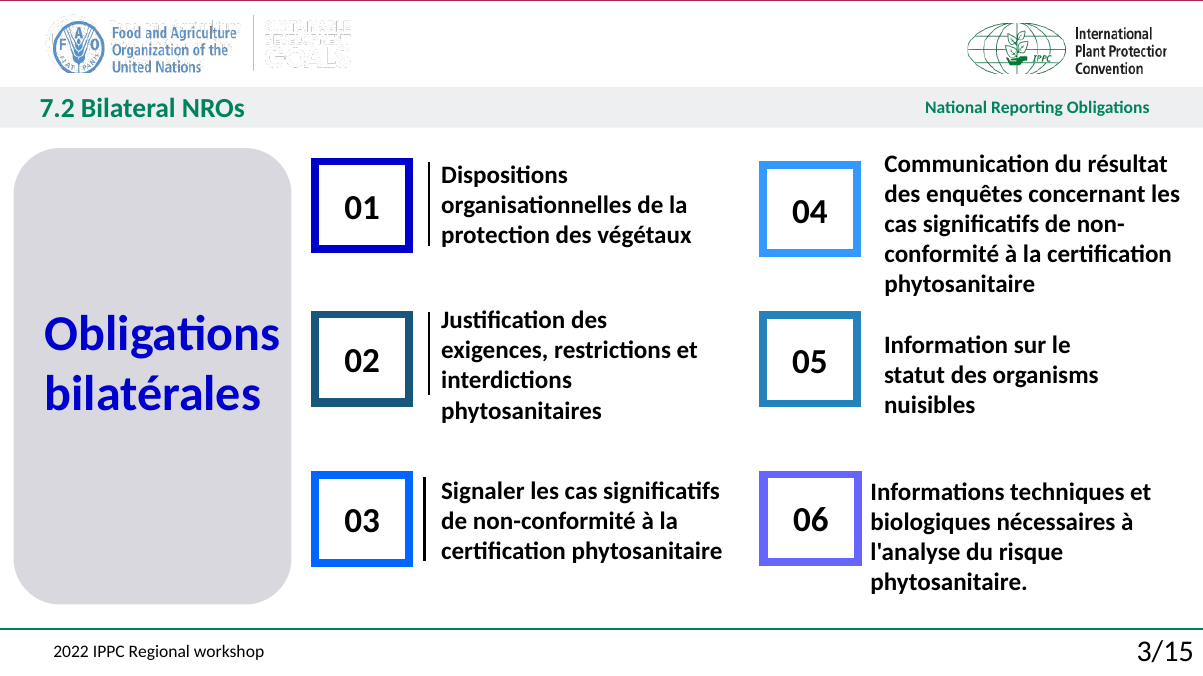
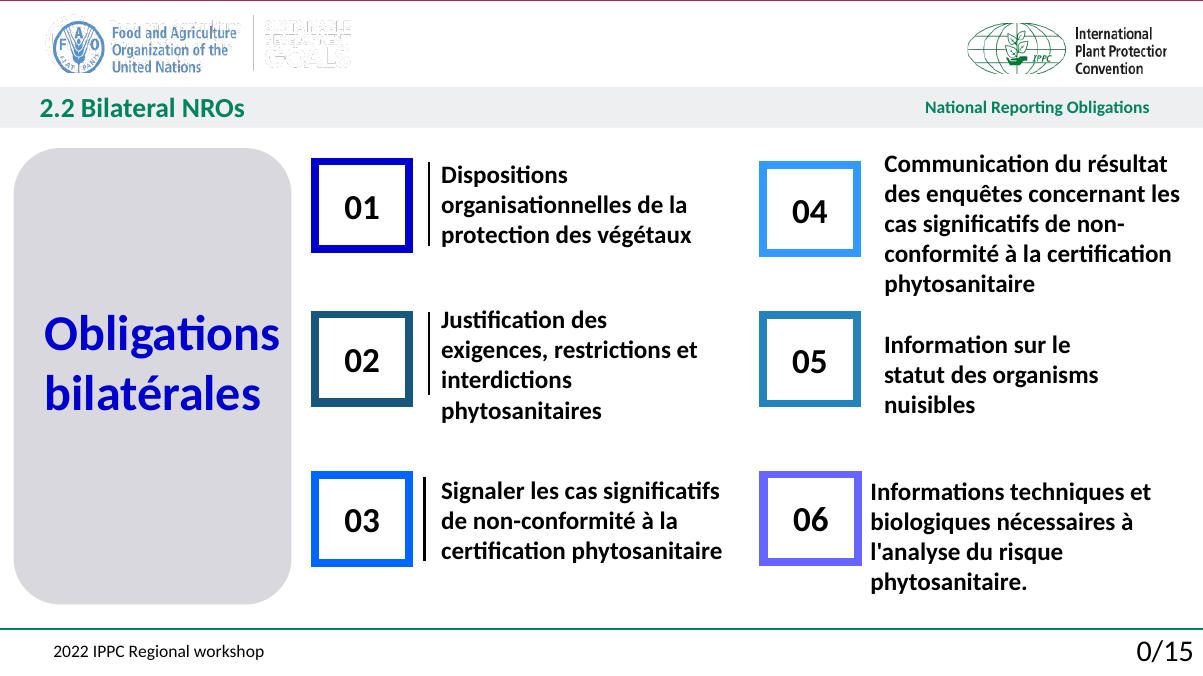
7.2: 7.2 -> 2.2 (57, 108)
3/15: 3/15 -> 0/15 (1165, 652)
